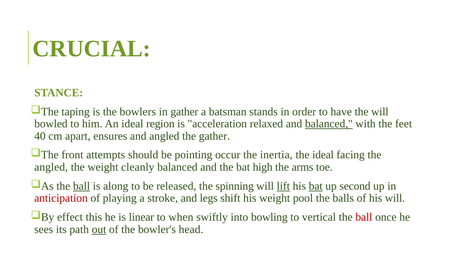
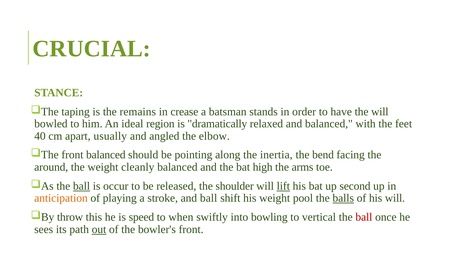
bowlers: bowlers -> remains (138, 112)
in gather: gather -> crease (184, 112)
acceleration: acceleration -> dramatically (217, 124)
balanced underline: present -> none (329, 124)
ensures: ensures -> usually (110, 136)
the gather: gather -> elbow (214, 136)
front attempts: attempts -> balanced (106, 155)
occur: occur -> along (228, 155)
the ideal: ideal -> bend (323, 155)
angled: angled -> around (51, 167)
along: along -> occur (116, 186)
spinning: spinning -> shoulder (235, 186)
bat underline: present -> none (316, 186)
anticipation colour: red -> orange (61, 198)
and legs: legs -> ball (209, 198)
balls underline: none -> present (343, 198)
effect: effect -> throw (70, 217)
linear: linear -> speed (141, 217)
bowler's head: head -> front (191, 229)
